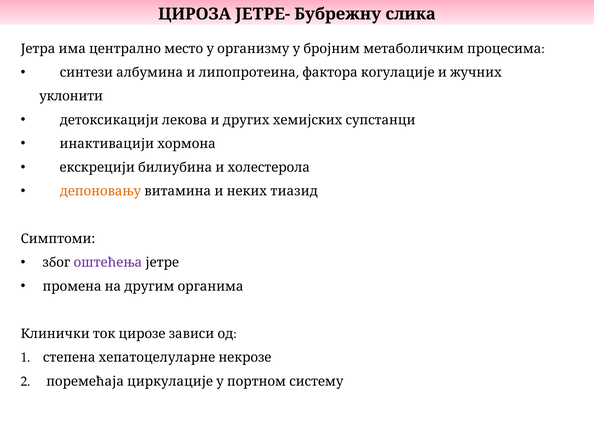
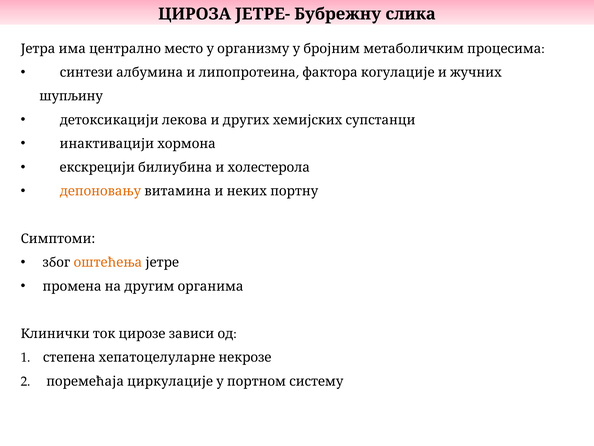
уклонити: уклонити -> шупљину (71, 96)
тиазид: тиазид -> портну (294, 191)
оштећења colour: purple -> orange (108, 262)
